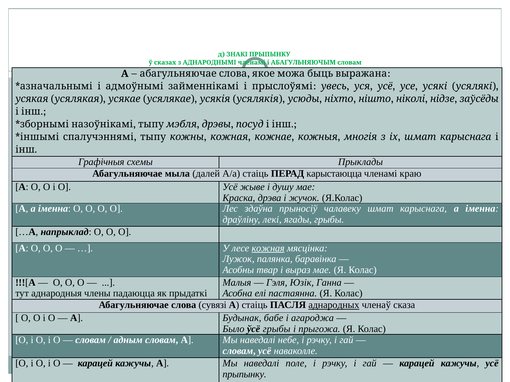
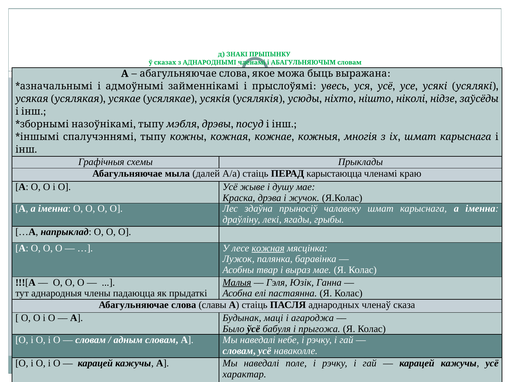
Малыя underline: none -> present (237, 283)
сувязі: сувязі -> славы (213, 305)
аднародных underline: present -> none (334, 305)
бабе: бабе -> маці (274, 318)
ўсё грыбы: грыбы -> бабуля (277, 329)
прыпынку: прыпынку -> характар (244, 375)
